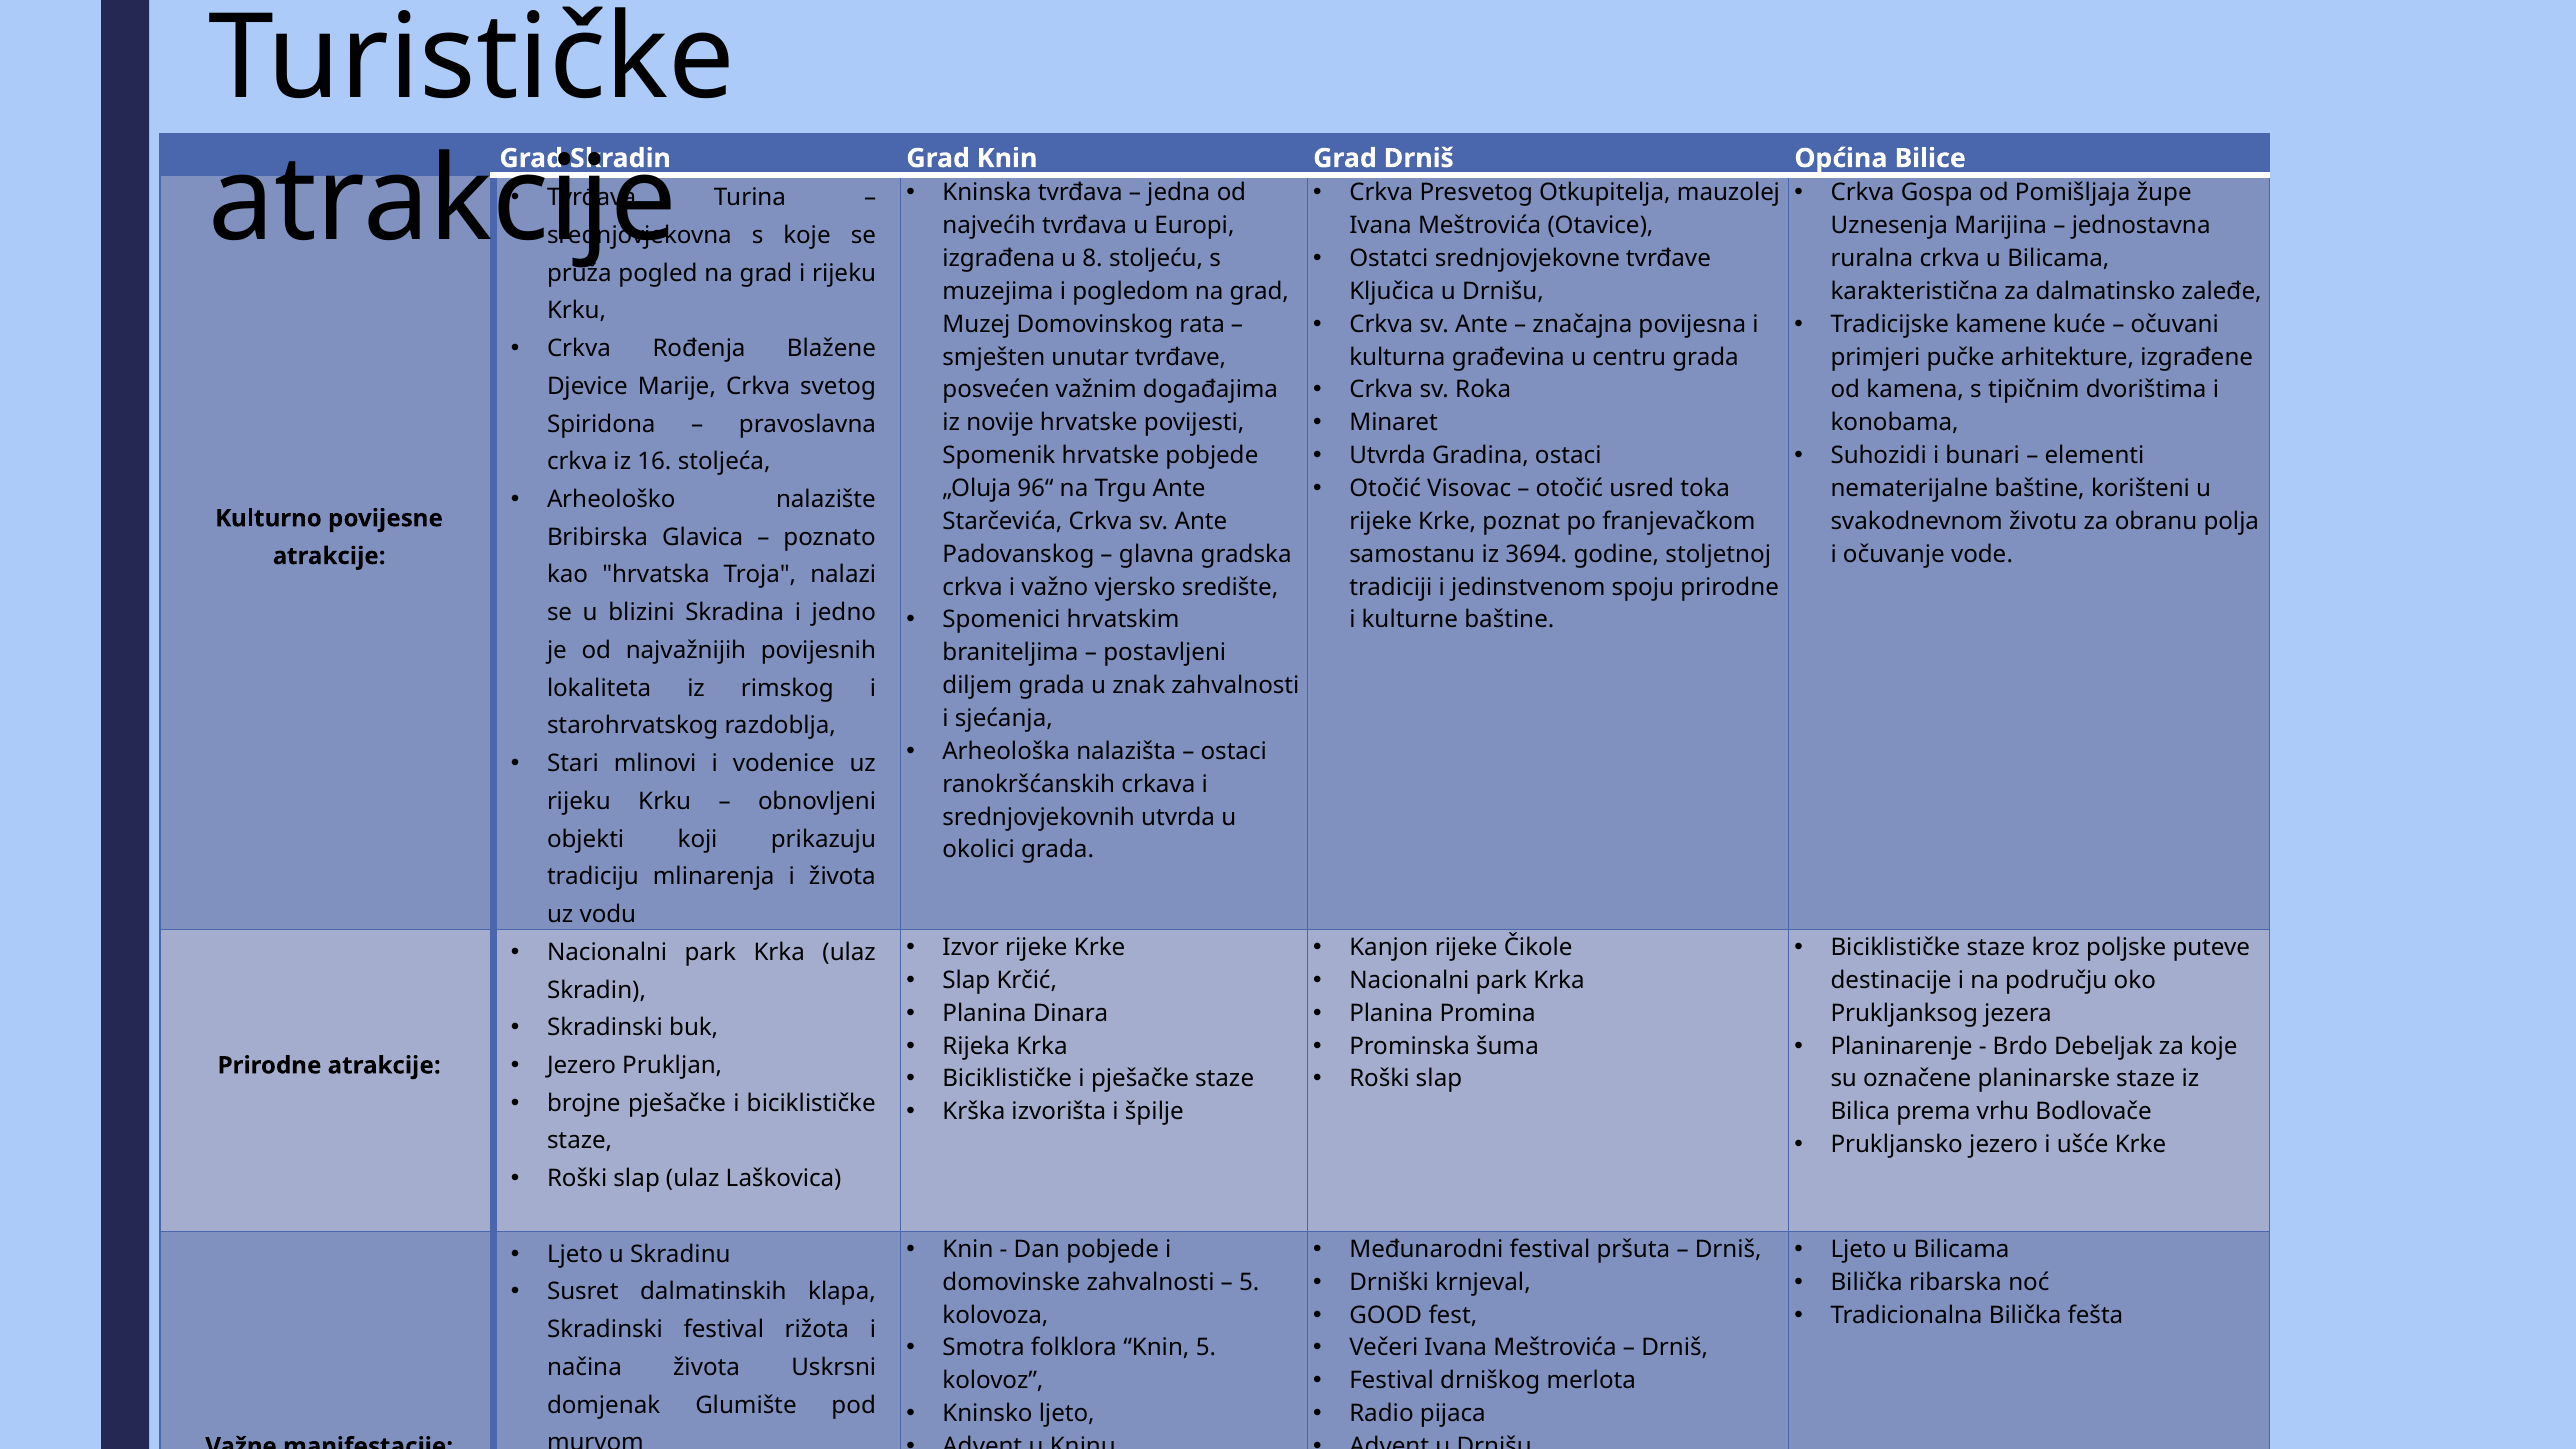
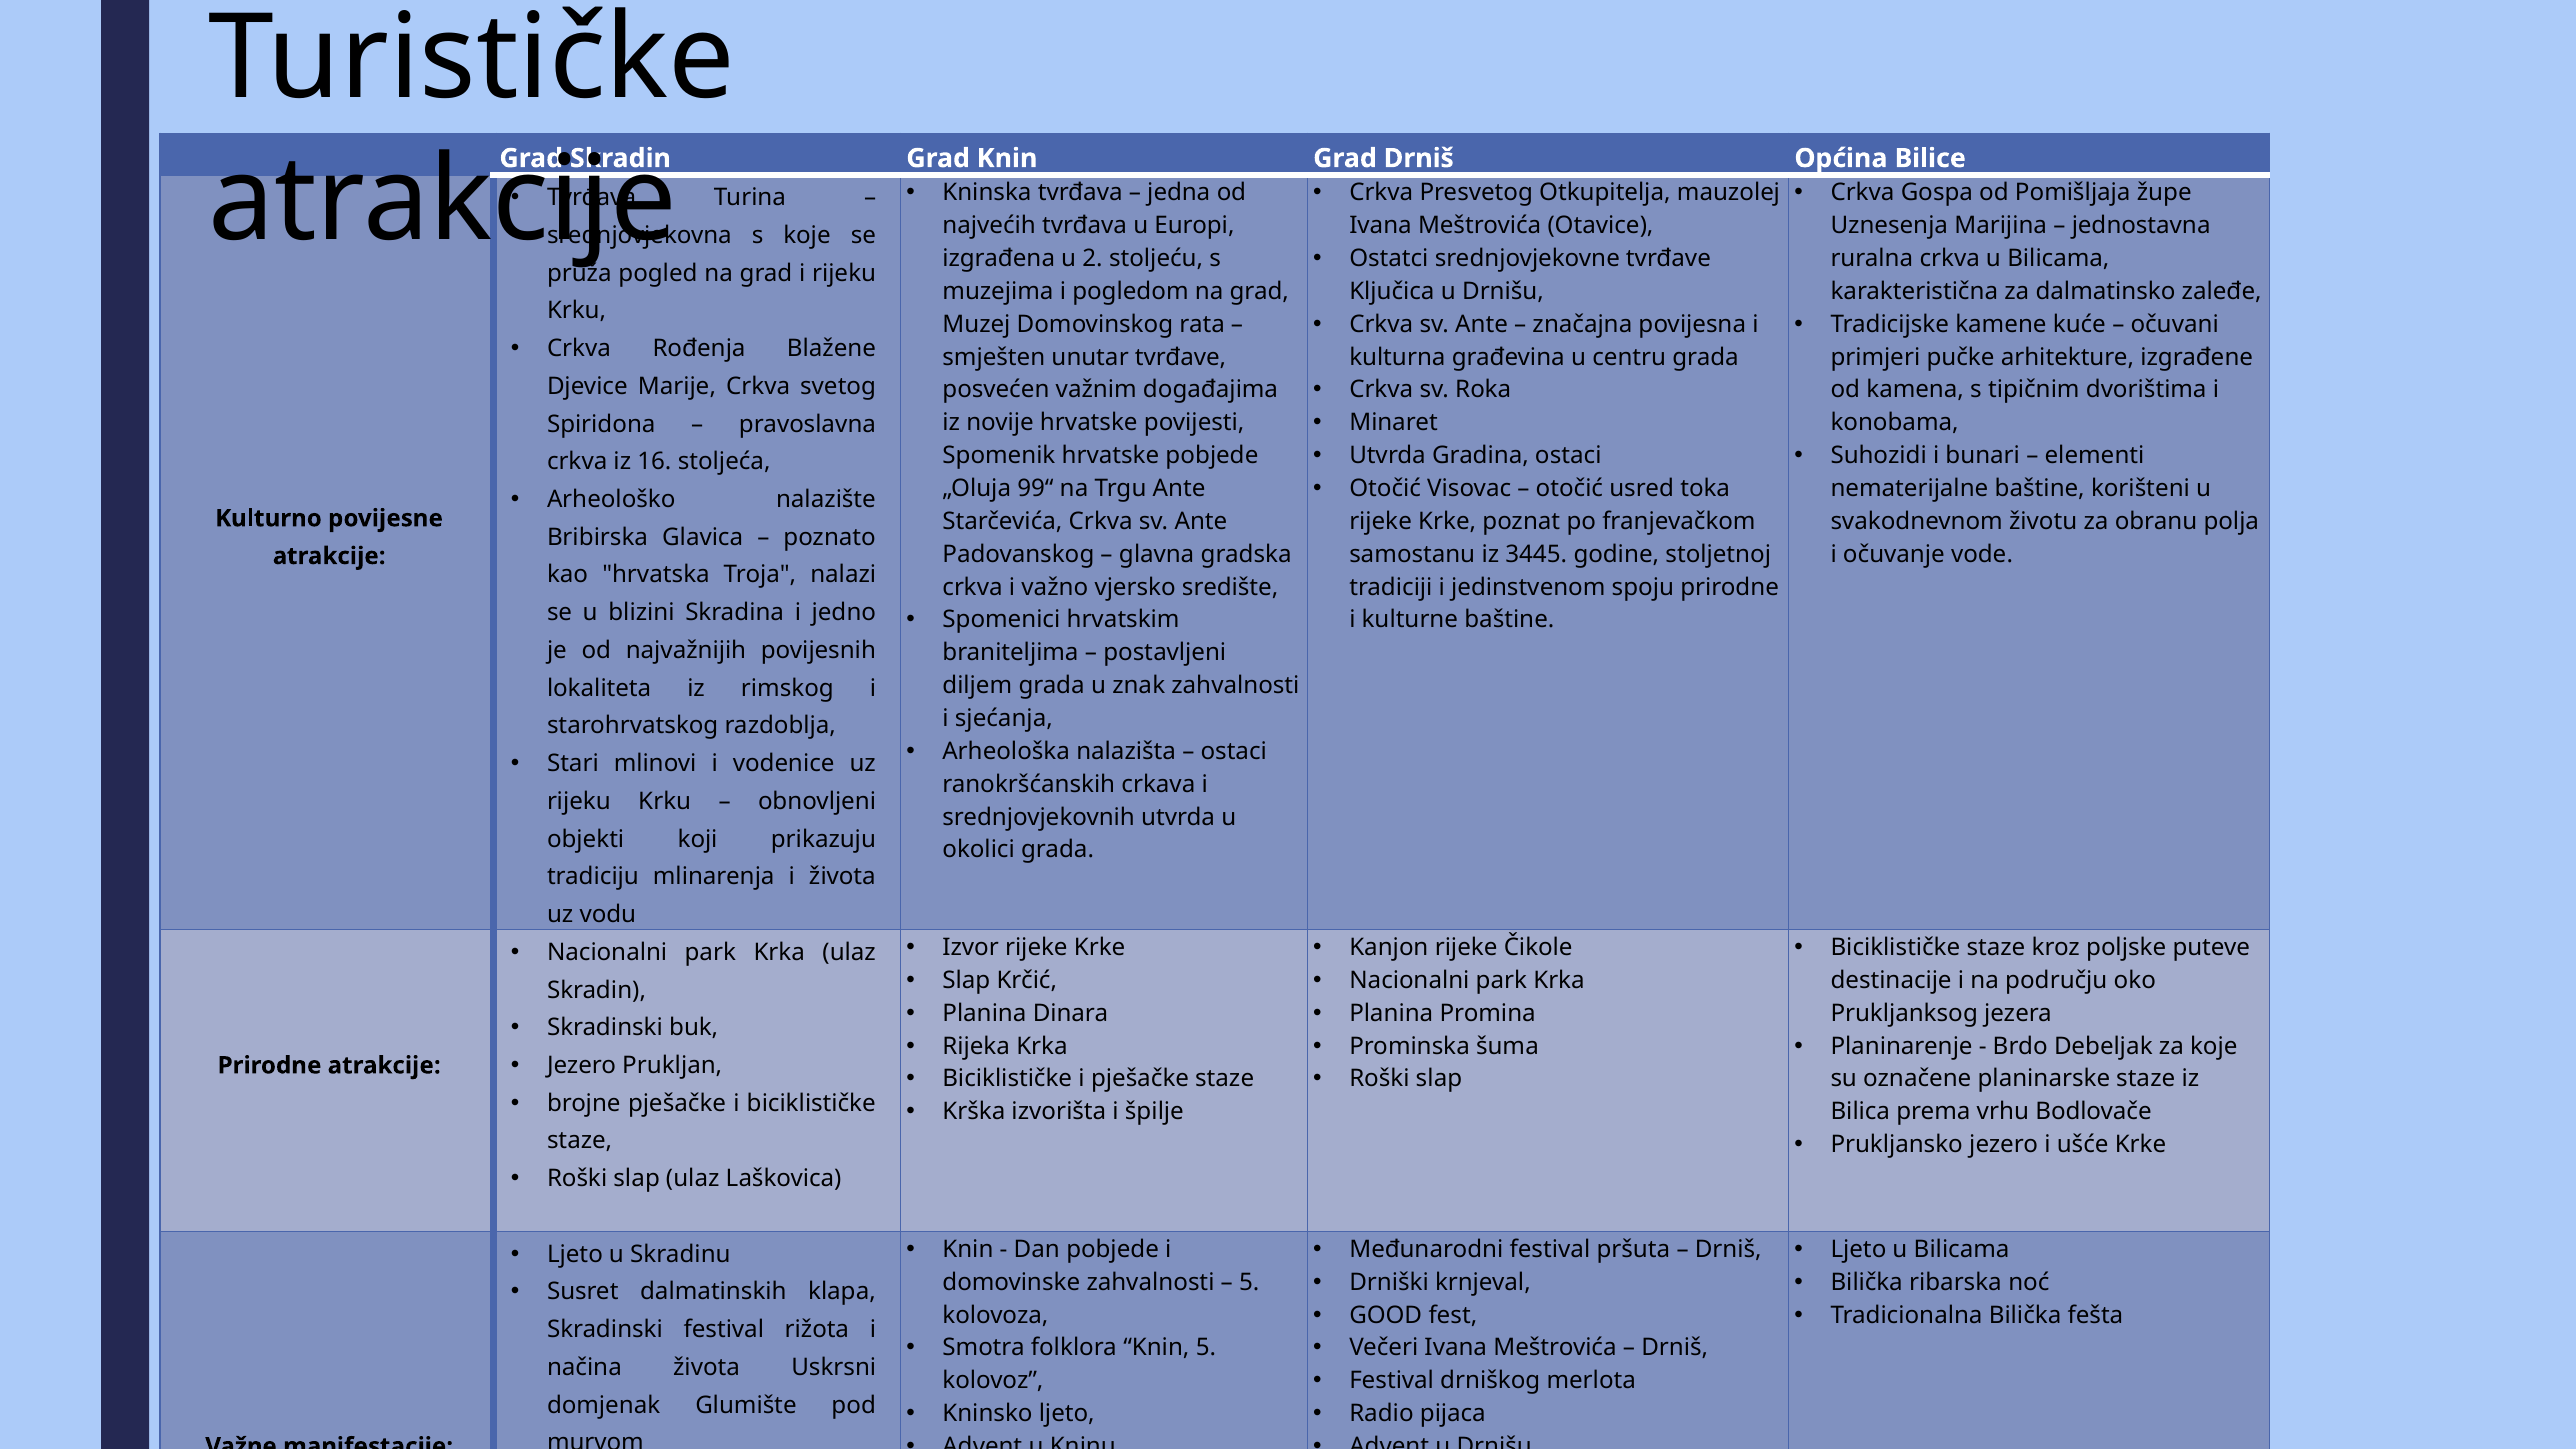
8: 8 -> 2 (1093, 259)
96“: 96“ -> 99“ (1035, 489)
3694: 3694 -> 3445 (1536, 554)
